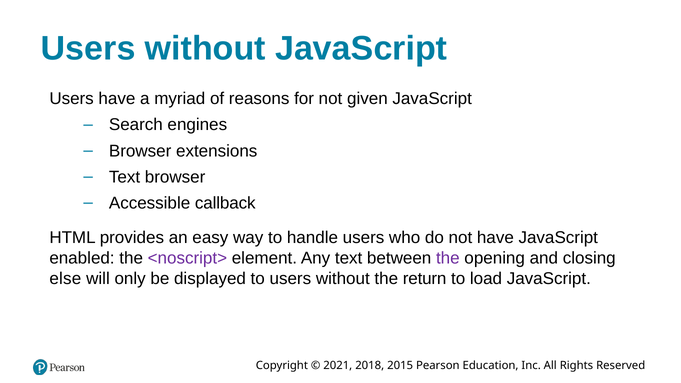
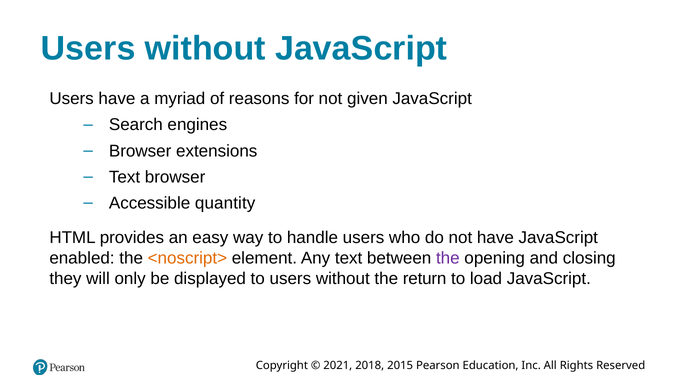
callback: callback -> quantity (225, 203)
<noscript> colour: purple -> orange (187, 258)
else: else -> they (65, 279)
